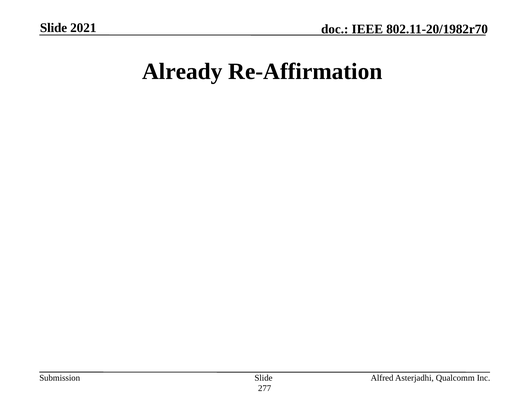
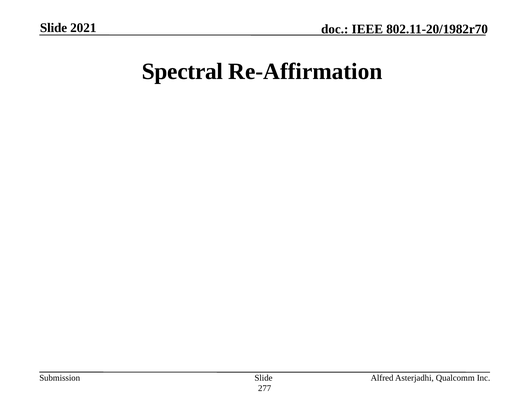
Already: Already -> Spectral (182, 72)
